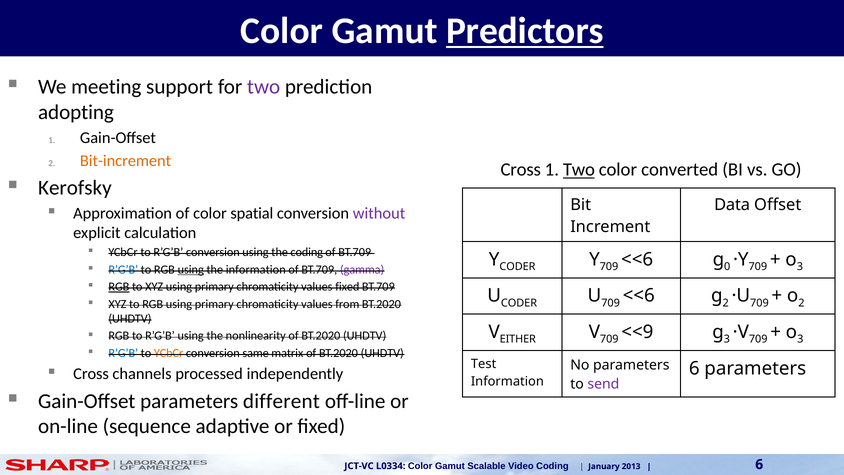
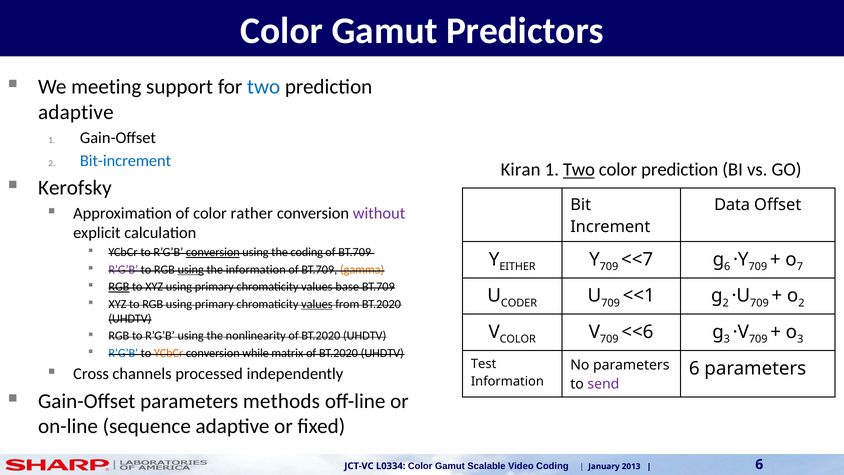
Predictors underline: present -> none (525, 31)
two colour: purple -> blue (264, 87)
adopting: adopting -> adaptive (76, 112)
Bit-increment colour: orange -> blue (126, 161)
Cross: Cross -> Kiran (521, 170)
color converted: converted -> prediction (680, 170)
spatial: spatial -> rather (252, 213)
conversion underline: none -> present (213, 252)
CODER: CODER -> EITHER (518, 267)
<<6: <<6 -> <<7 (637, 259)
0: 0 -> 6 (727, 267)
3: 3 -> 7 (800, 267)
R’G’B colour: blue -> purple (123, 269)
gamma colour: purple -> orange (362, 269)
values fixed: fixed -> base (347, 287)
<<6: <<6 -> <<1 (639, 296)
values underline: none -> present (317, 304)
EITHER: EITHER -> COLOR (518, 339)
<<9: <<9 -> <<6 (637, 332)
same: same -> while (256, 353)
different: different -> methods (281, 401)
